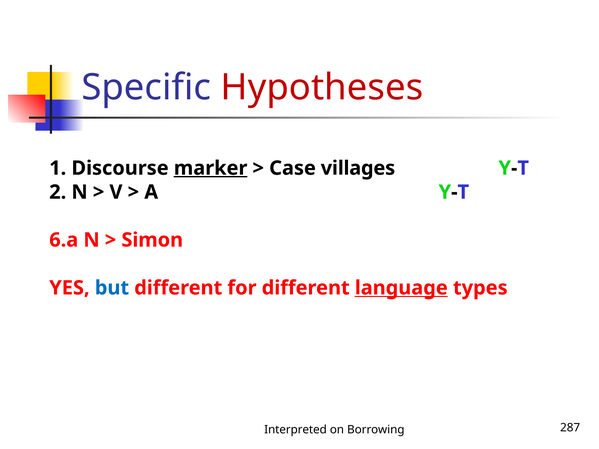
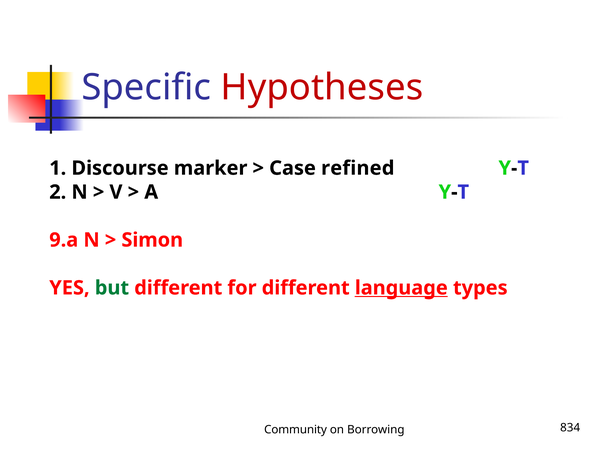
marker underline: present -> none (211, 168)
villages: villages -> refined (358, 168)
6.a: 6.a -> 9.a (64, 240)
but colour: blue -> green (112, 288)
Interpreted: Interpreted -> Community (296, 430)
287: 287 -> 834 (570, 428)
